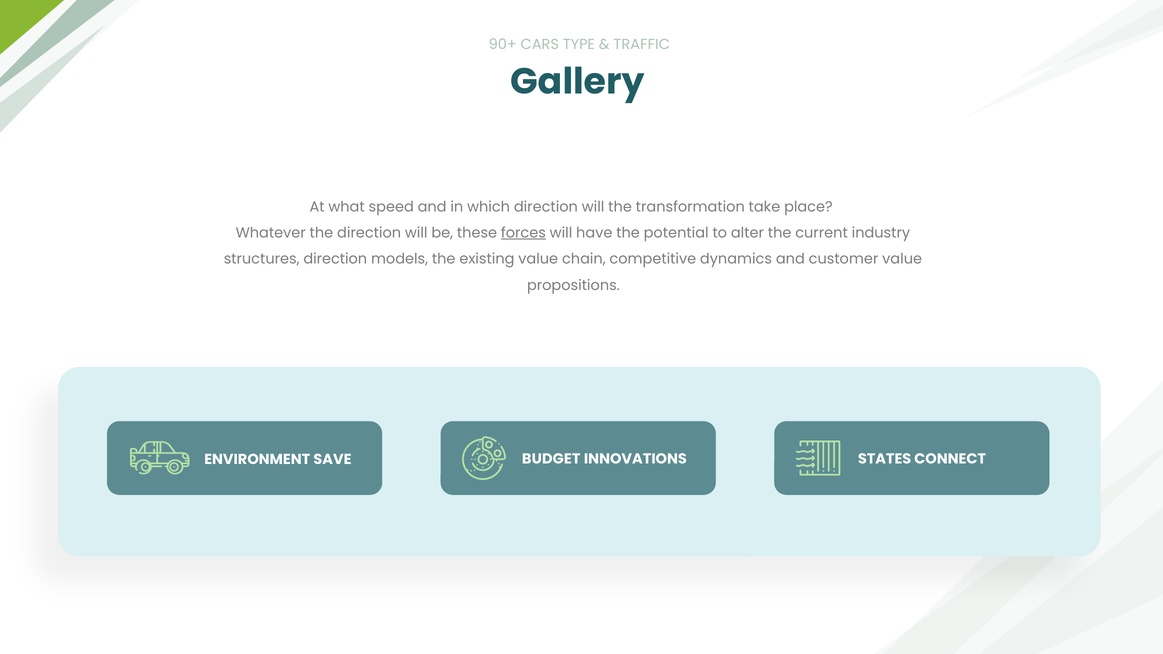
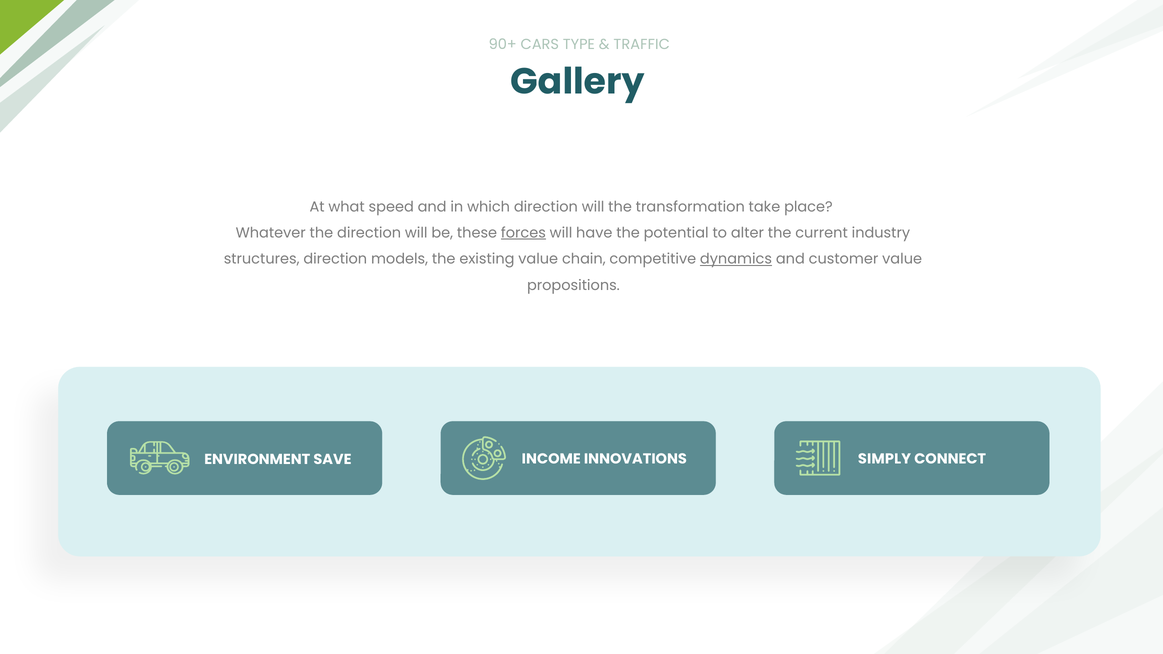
dynamics underline: none -> present (736, 259)
BUDGET: BUDGET -> INCOME (551, 459)
STATES: STATES -> SIMPLY (884, 459)
